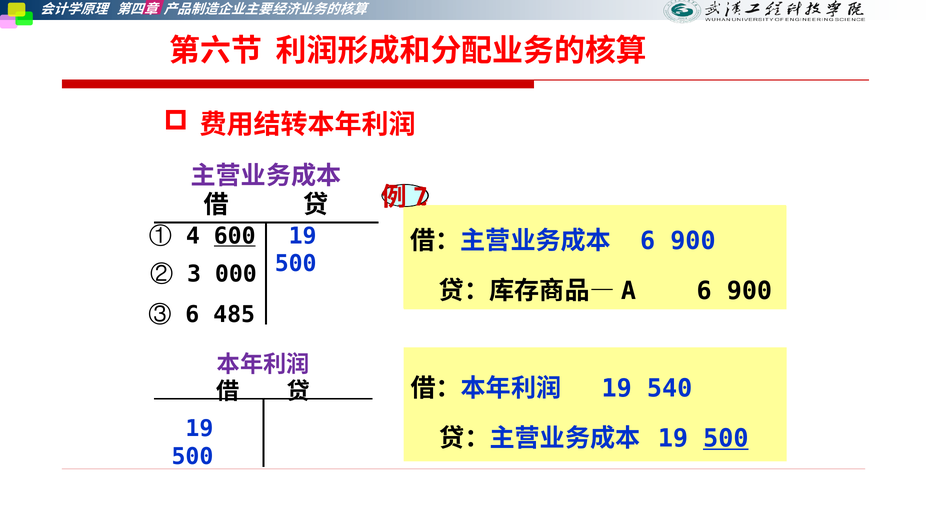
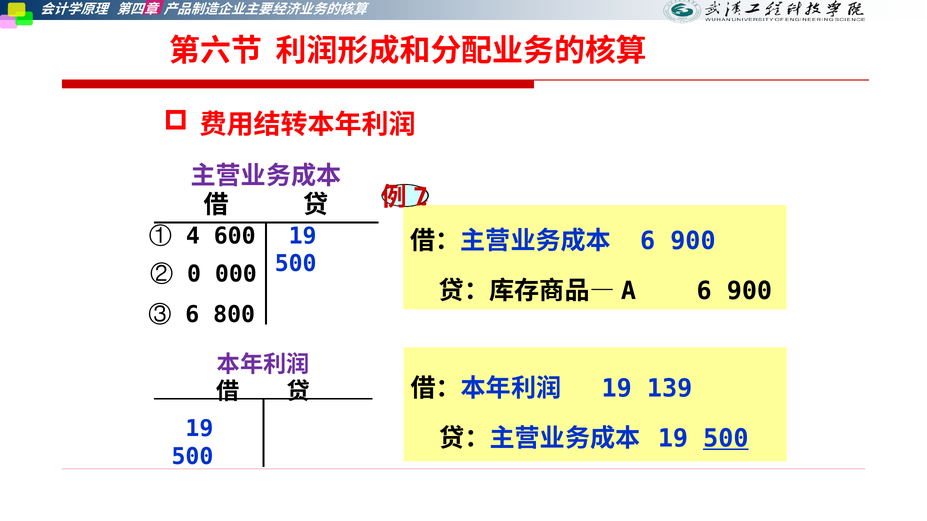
600 underline: present -> none (235, 236)
3: 3 -> 0 (194, 274)
485: 485 -> 800 (234, 315)
540: 540 -> 139 (670, 389)
